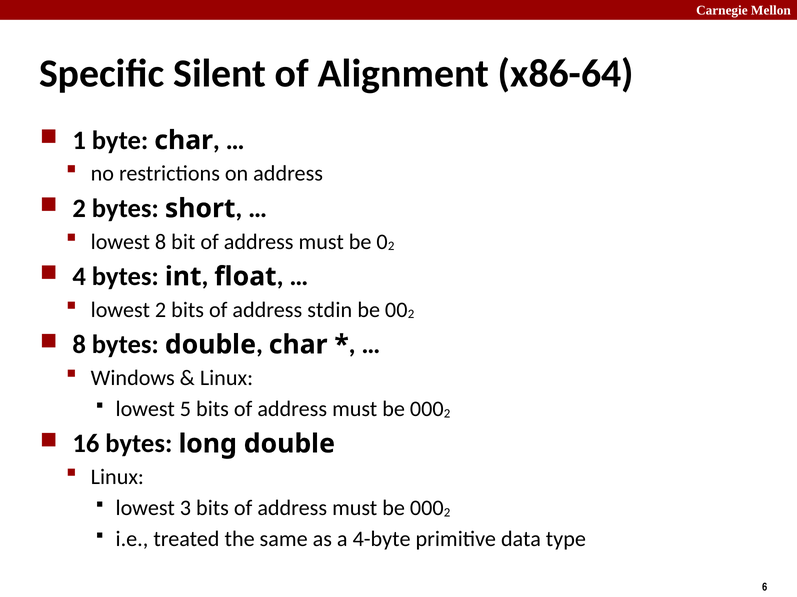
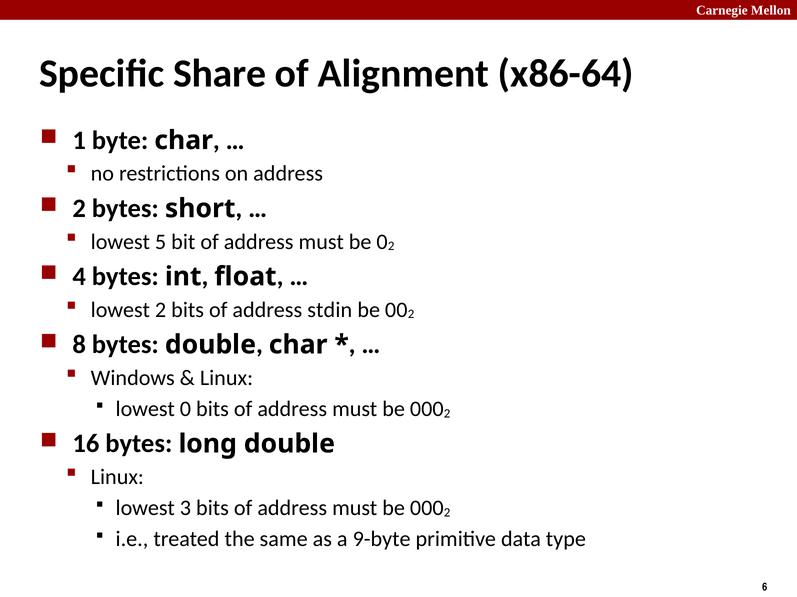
Silent: Silent -> Share (220, 74)
lowest 8: 8 -> 5 (161, 242)
lowest 5: 5 -> 0 (185, 409)
4-byte: 4-byte -> 9-byte (382, 540)
